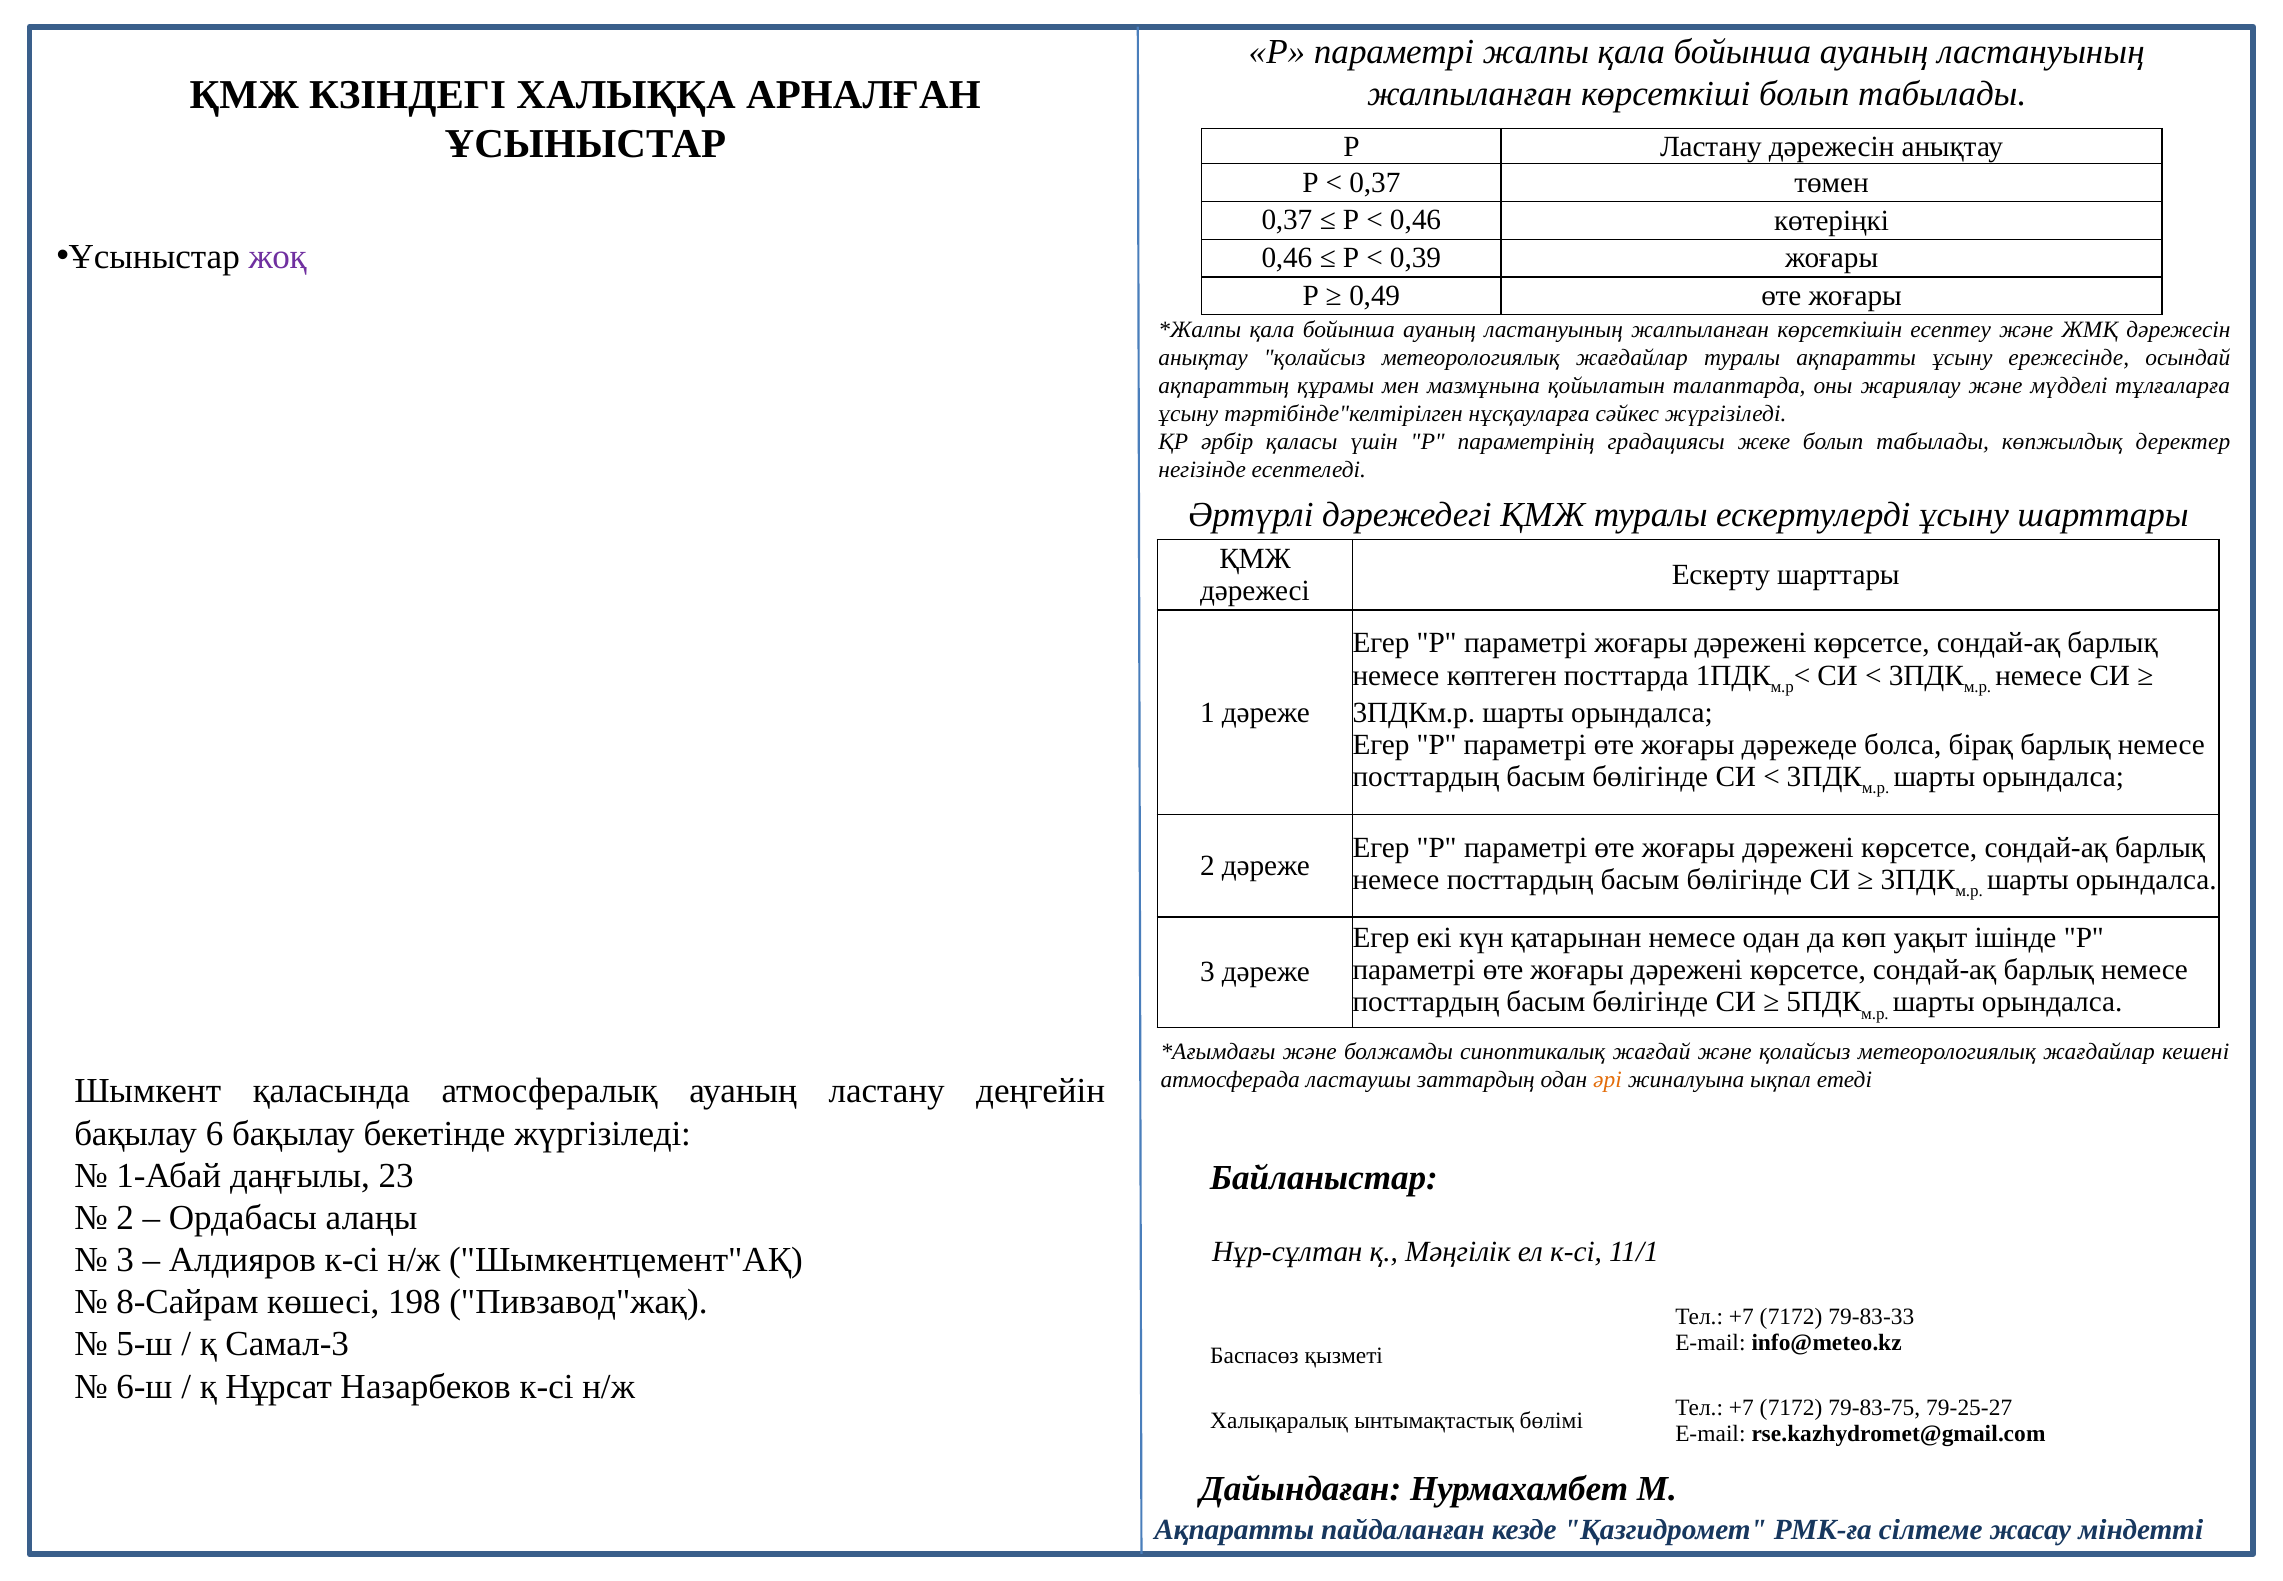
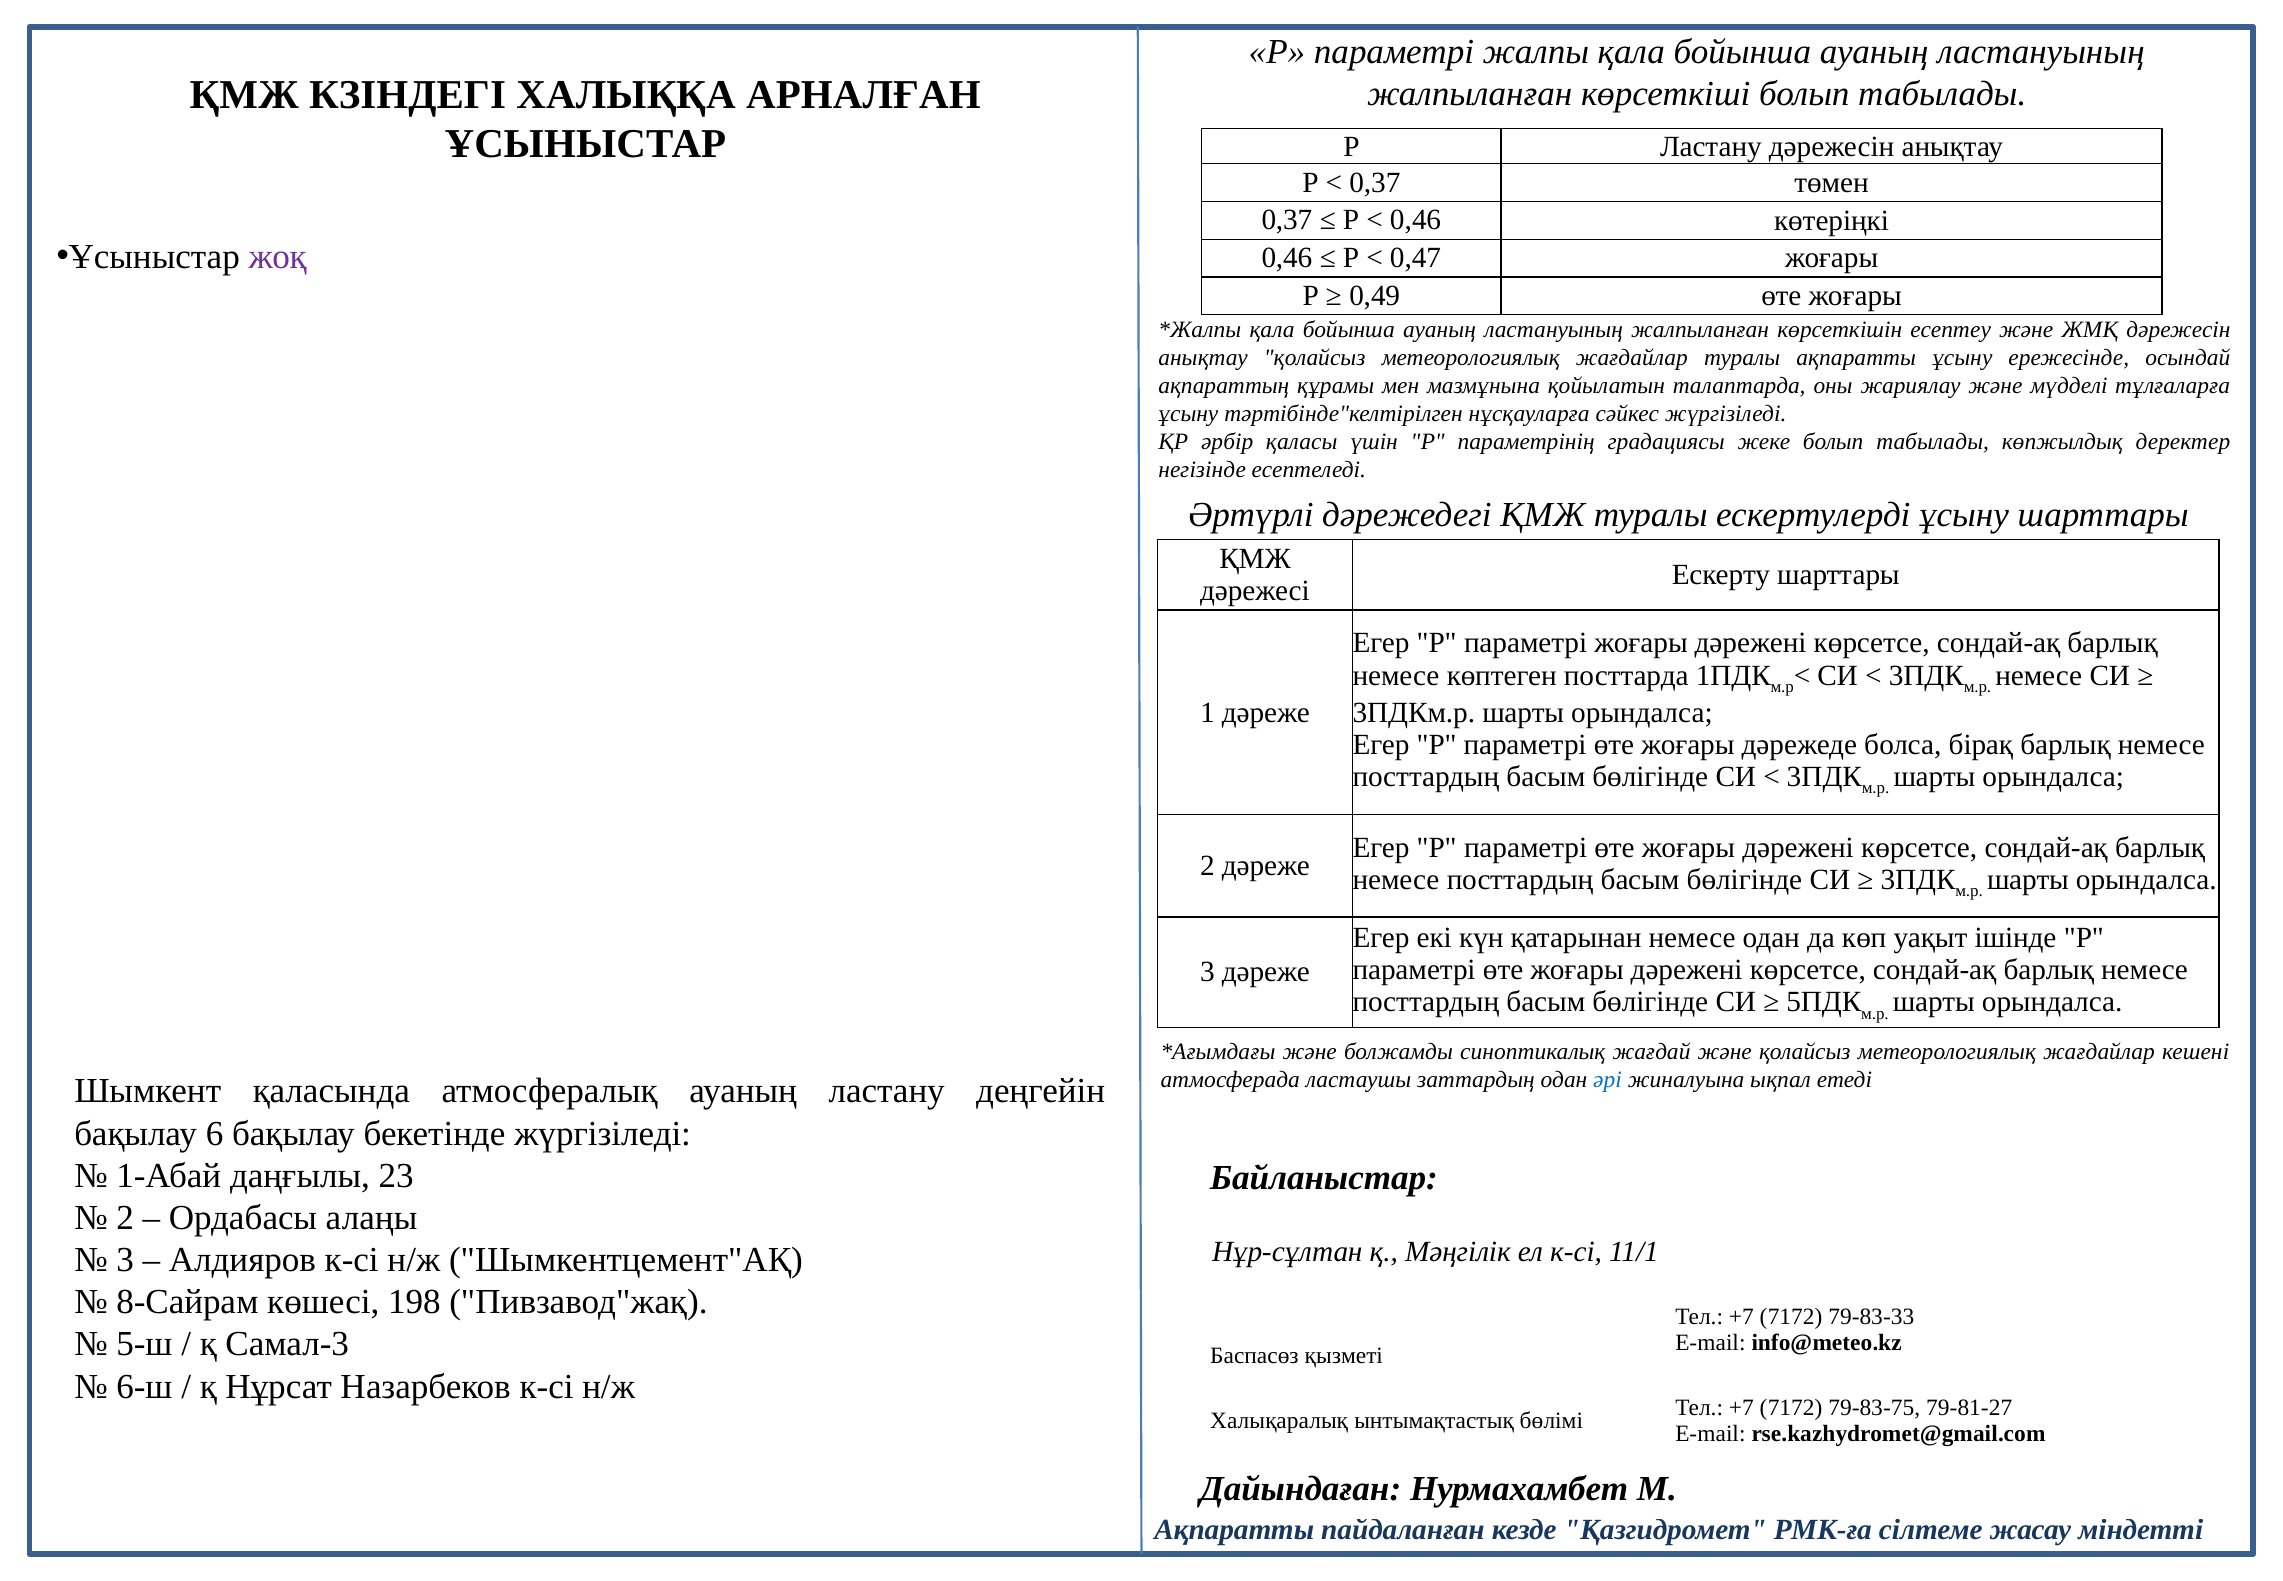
0,39: 0,39 -> 0,47 (1416, 258)
әрі colour: orange -> blue (1608, 1080)
79-25-27: 79-25-27 -> 79-81-27 (1969, 1407)
